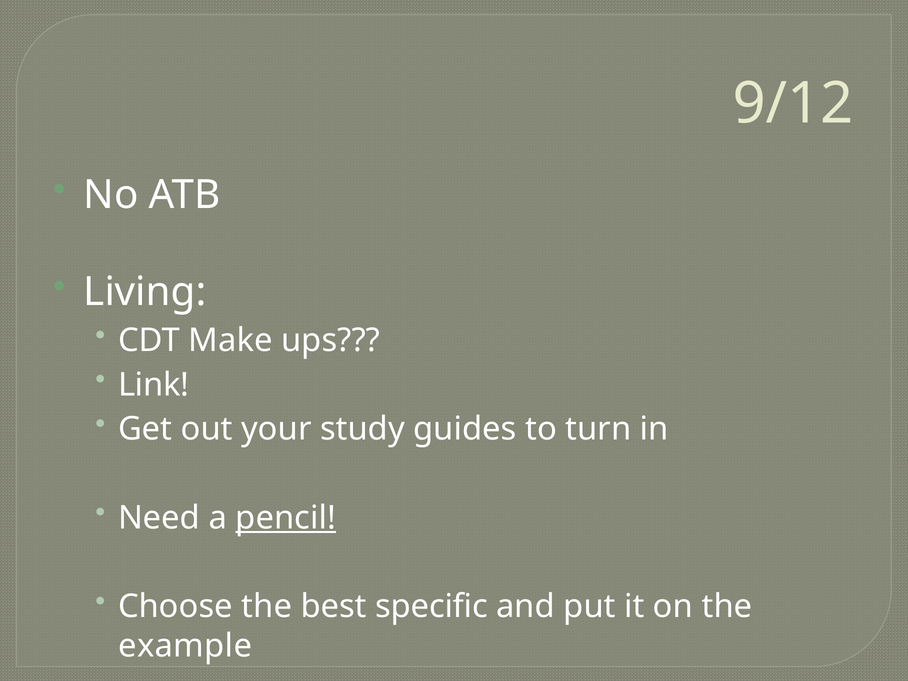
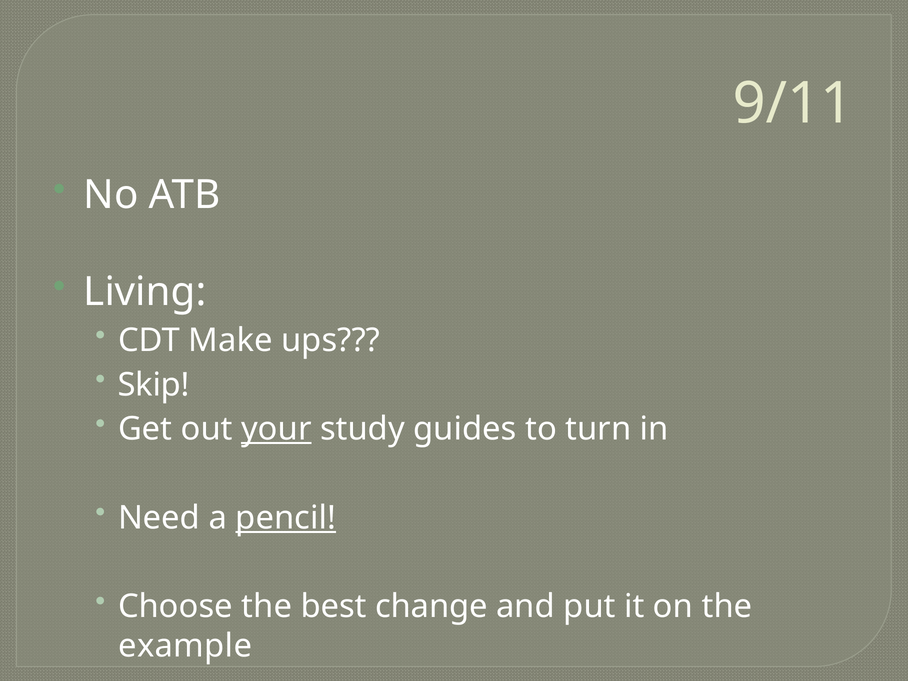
9/12: 9/12 -> 9/11 (793, 103)
Link: Link -> Skip (154, 385)
your underline: none -> present (276, 429)
specific: specific -> change (432, 607)
